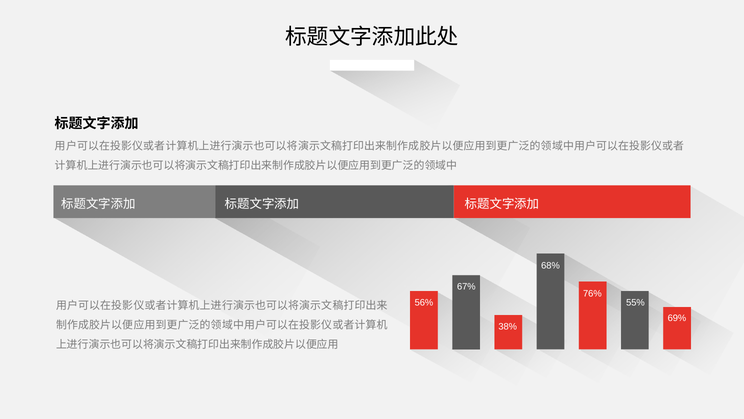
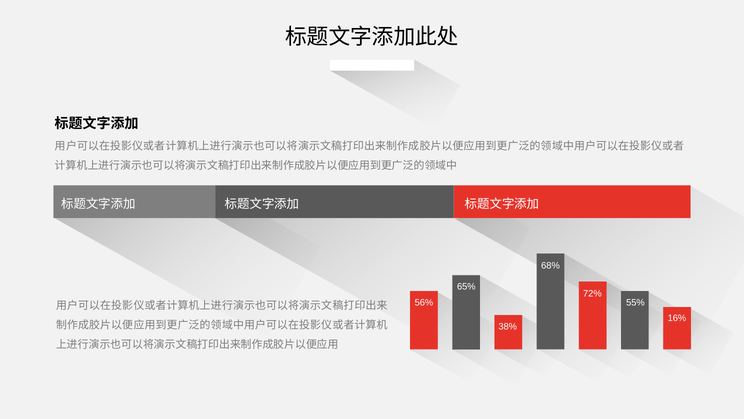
67%: 67% -> 65% (466, 286)
76%: 76% -> 72% (592, 293)
69%: 69% -> 16% (677, 318)
